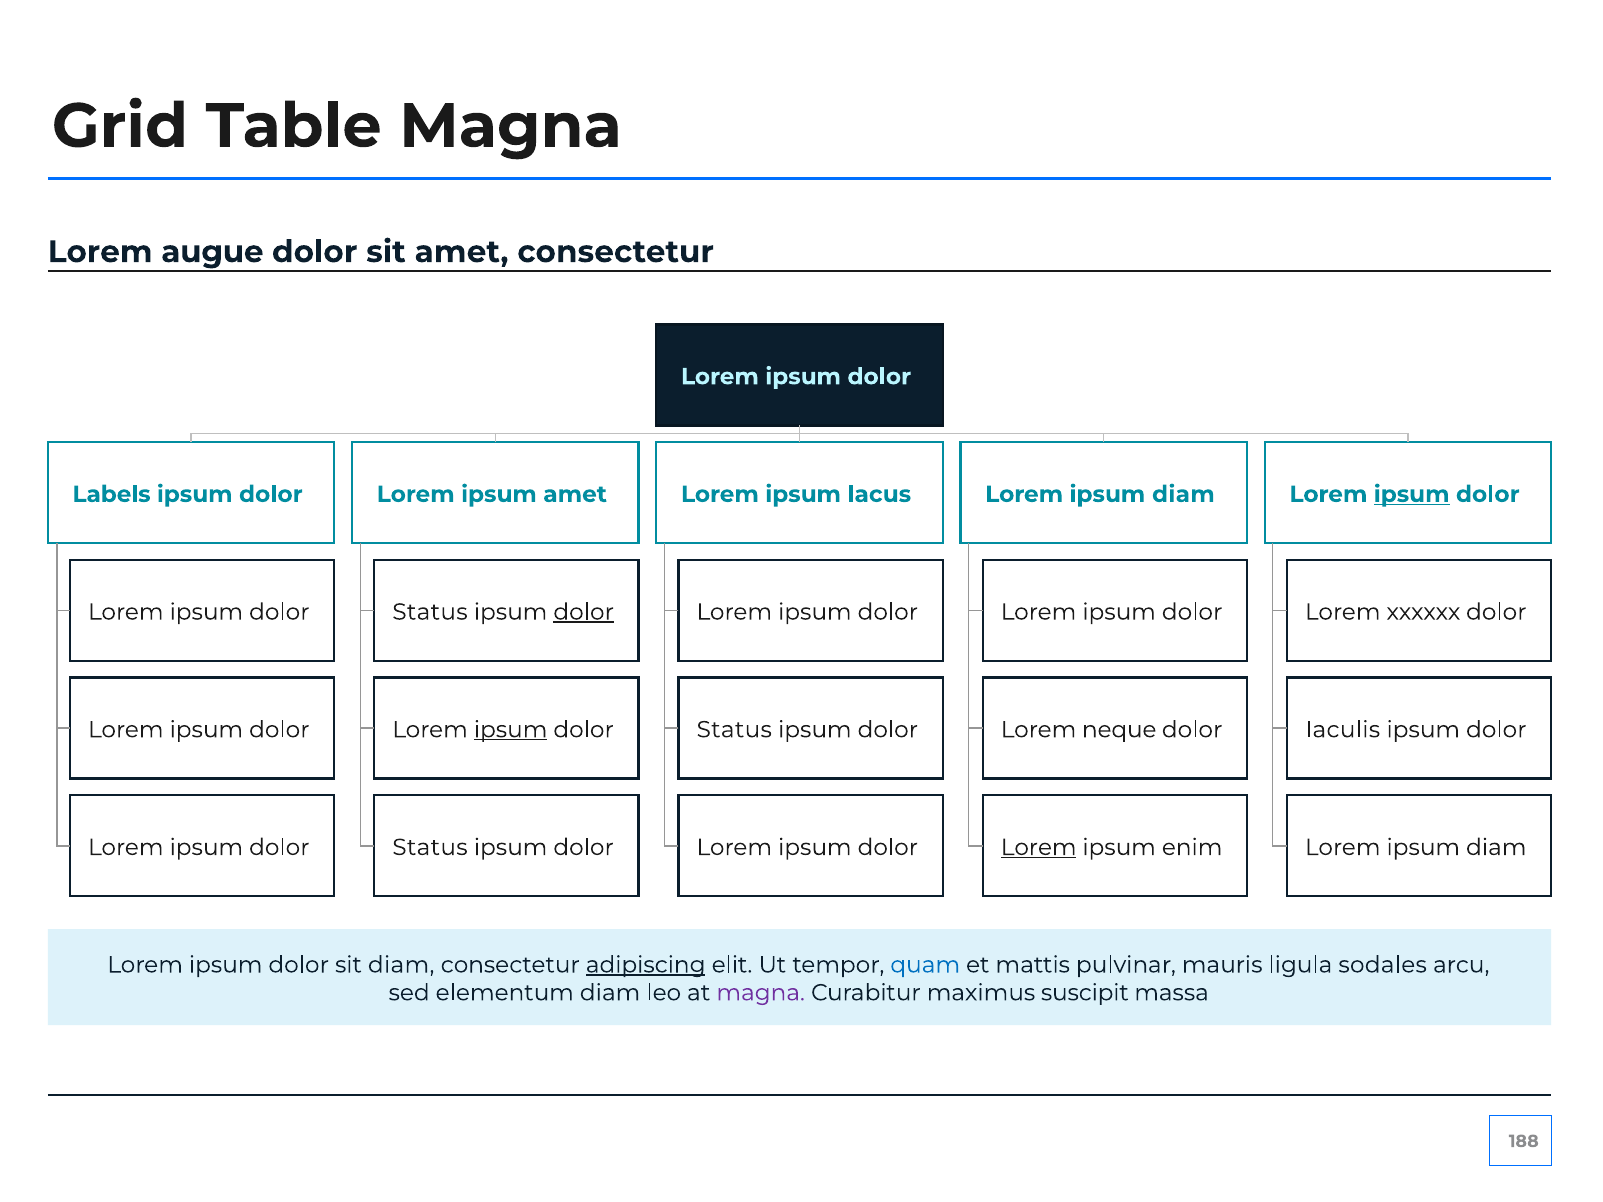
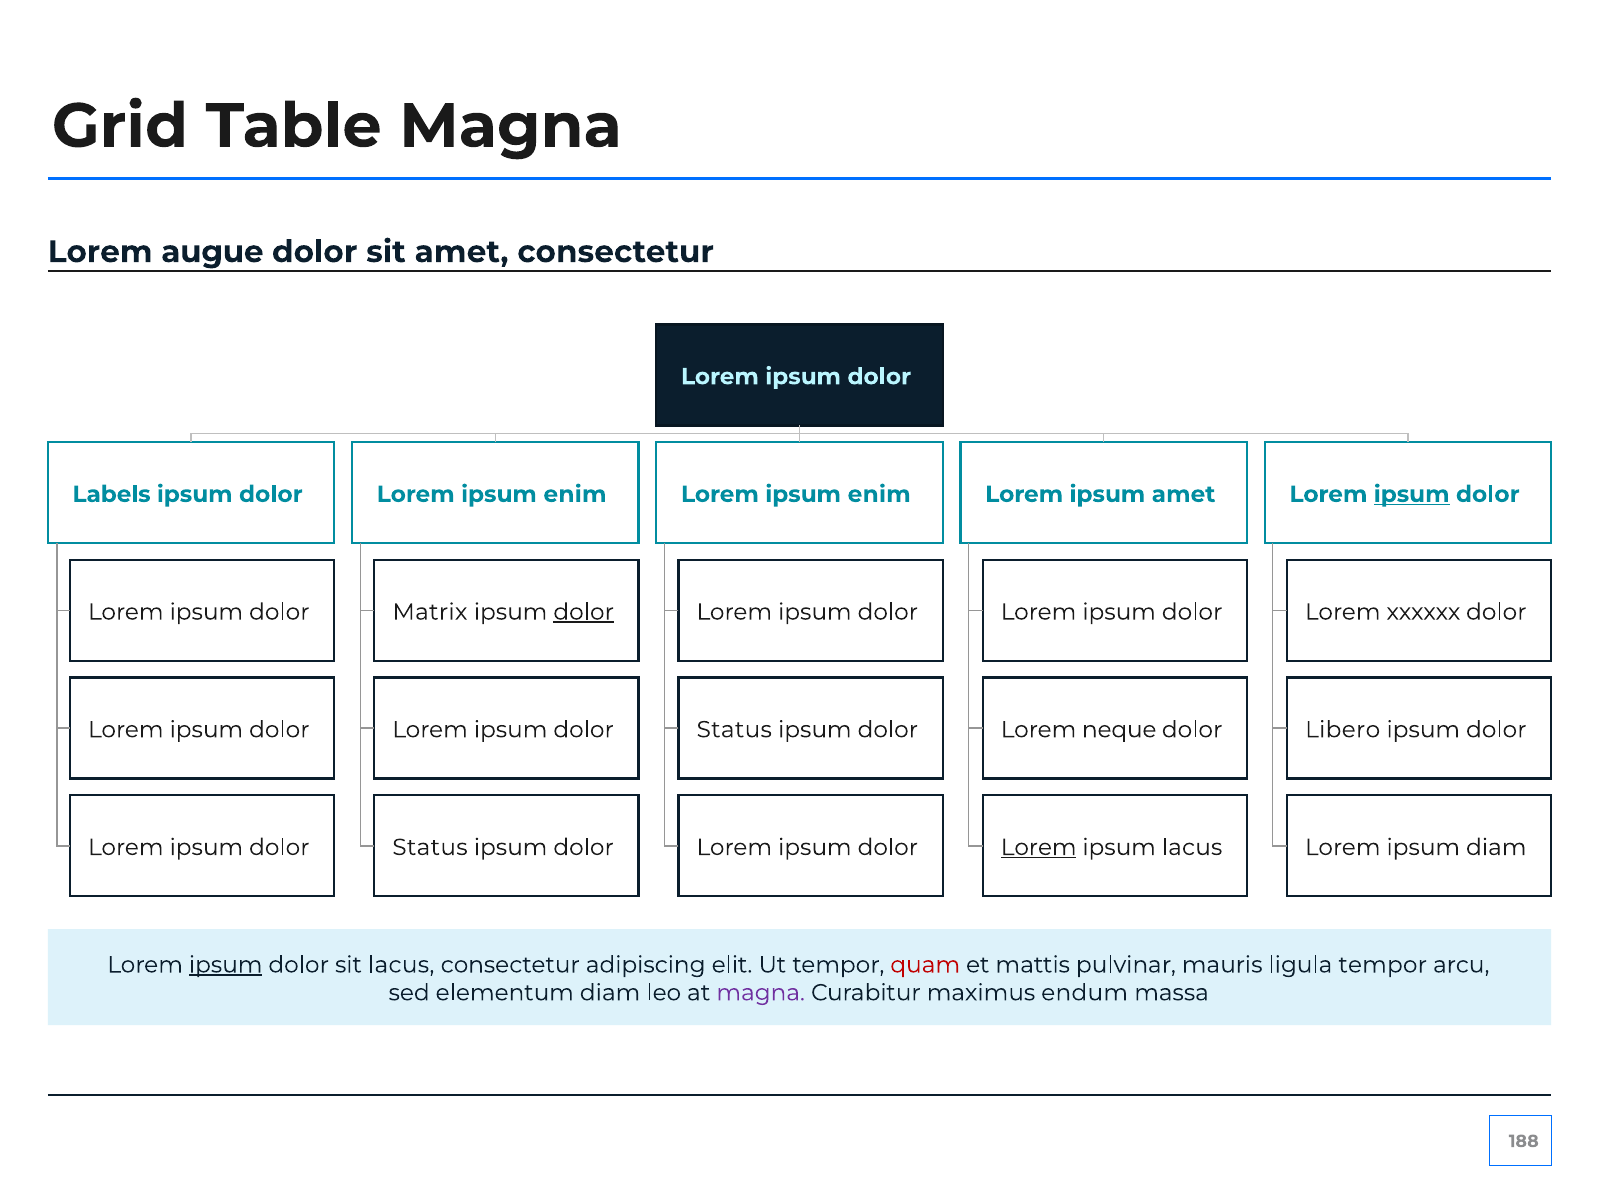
amet: amet -> enim (575, 494)
lacus: lacus -> enim (879, 494)
diam: diam -> amet (1184, 494)
Status: Status -> Matrix (430, 612)
ipsum underline: present -> none (511, 730)
Iaculis: Iaculis -> Libero (1343, 730)
ipsum enim: enim -> lacus (1192, 848)
ipsum underline: none -> present (226, 965)
sit diam: diam -> lacus (401, 965)
adipiscing underline: present -> none (646, 965)
quam colour: blue -> red (925, 965)
ligula sodales: sodales -> tempor (1383, 965)
suscipit: suscipit -> endum (1085, 993)
